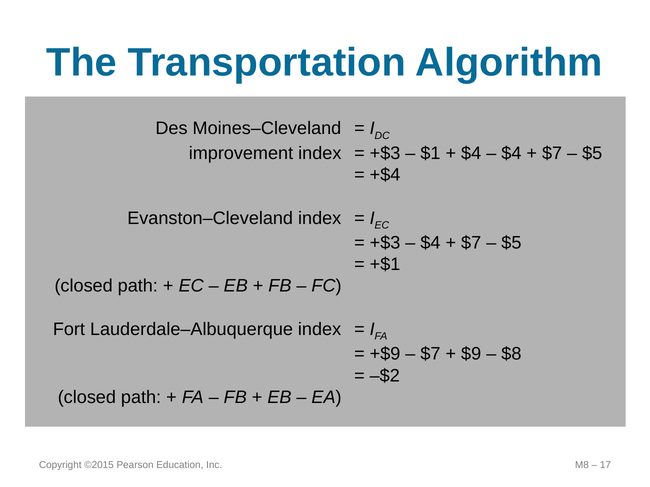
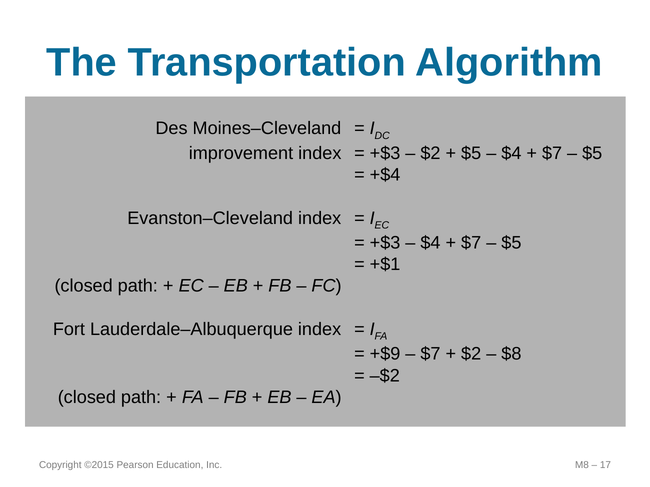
$1: $1 -> $2 (430, 153)
$4: $4 -> $5 (471, 153)
$9: $9 -> $2 (471, 354)
